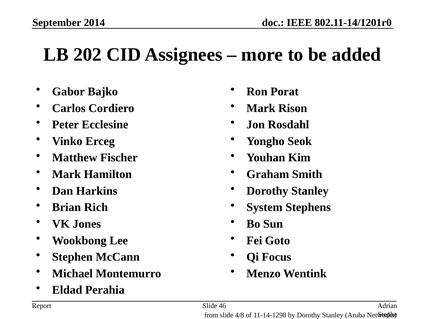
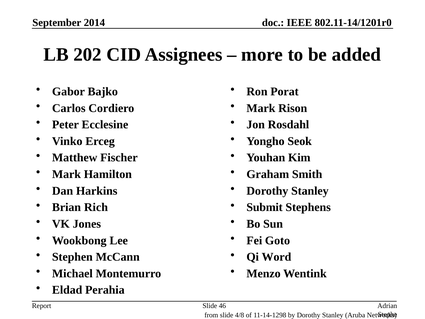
System: System -> Submit (265, 207)
Focus: Focus -> Word (276, 257)
